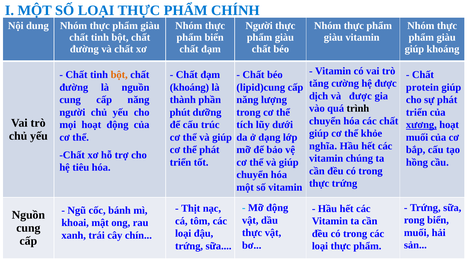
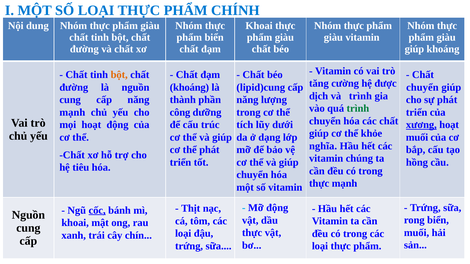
Người: Người -> Khoai (259, 26)
protein: protein -> chuyển (422, 87)
và được: được -> trình (360, 96)
trình colour: black -> green (358, 109)
người: người -> mạnh (72, 112)
phút: phút -> công (180, 112)
thực trứng: trứng -> mạnh (345, 184)
cốc underline: none -> present (97, 211)
